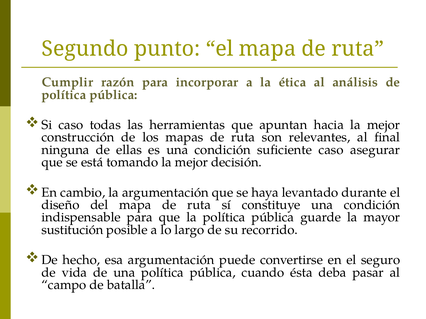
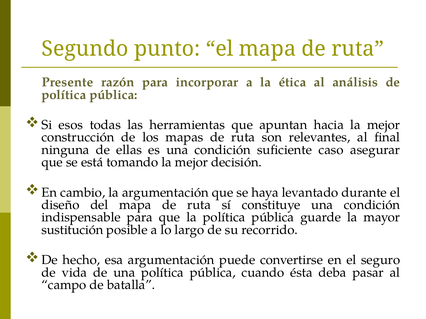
Cumplir: Cumplir -> Presente (67, 82)
Si caso: caso -> esos (71, 125)
